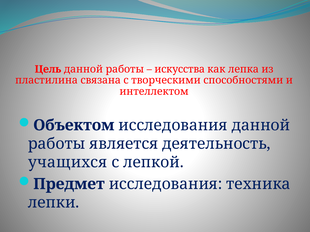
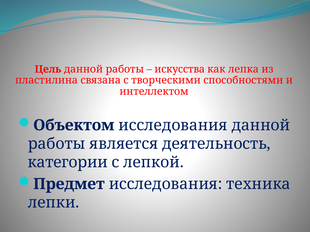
учащихся: учащихся -> категории (68, 163)
